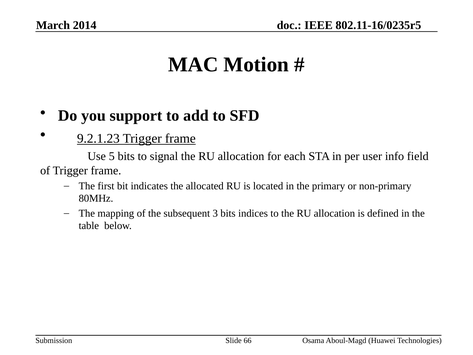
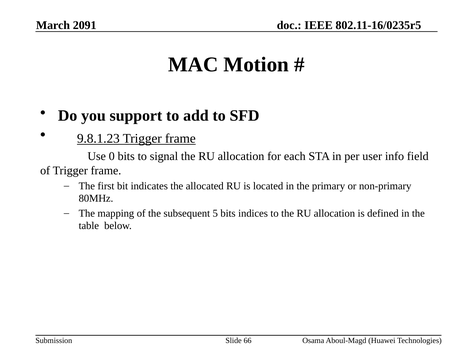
2014: 2014 -> 2091 (85, 25)
9.2.1.23: 9.2.1.23 -> 9.8.1.23 (98, 138)
5: 5 -> 0 (112, 156)
3: 3 -> 5 (215, 213)
